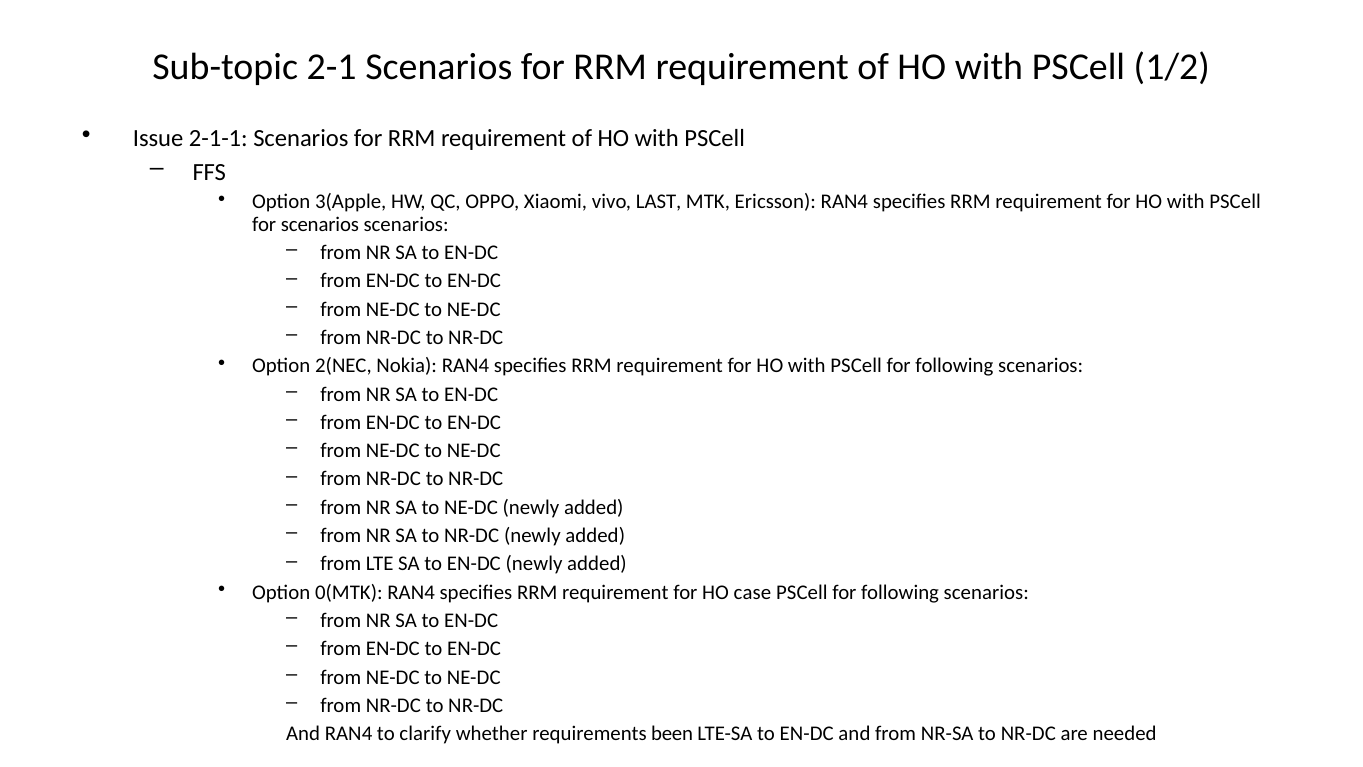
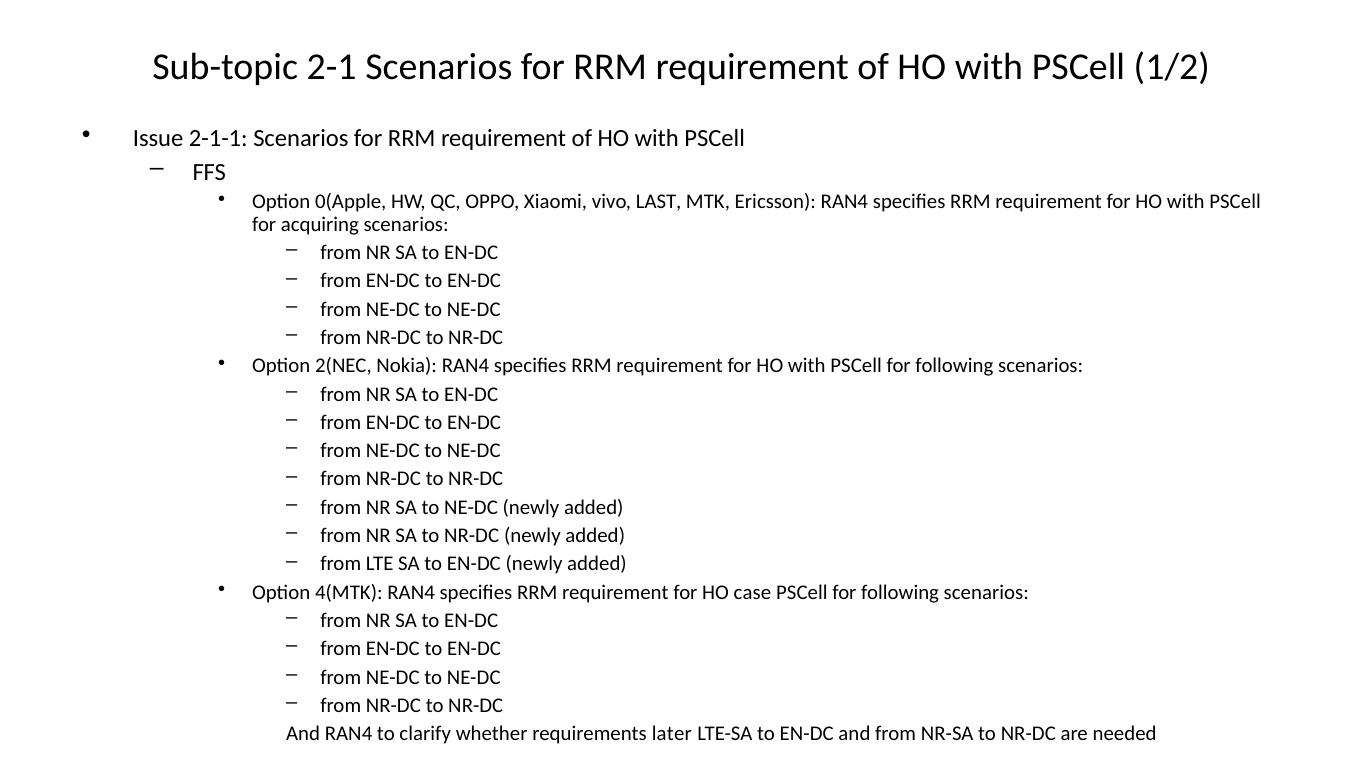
3(Apple: 3(Apple -> 0(Apple (351, 202)
for scenarios: scenarios -> acquiring (320, 224)
0(MTK: 0(MTK -> 4(MTK (349, 592)
been: been -> later (672, 733)
